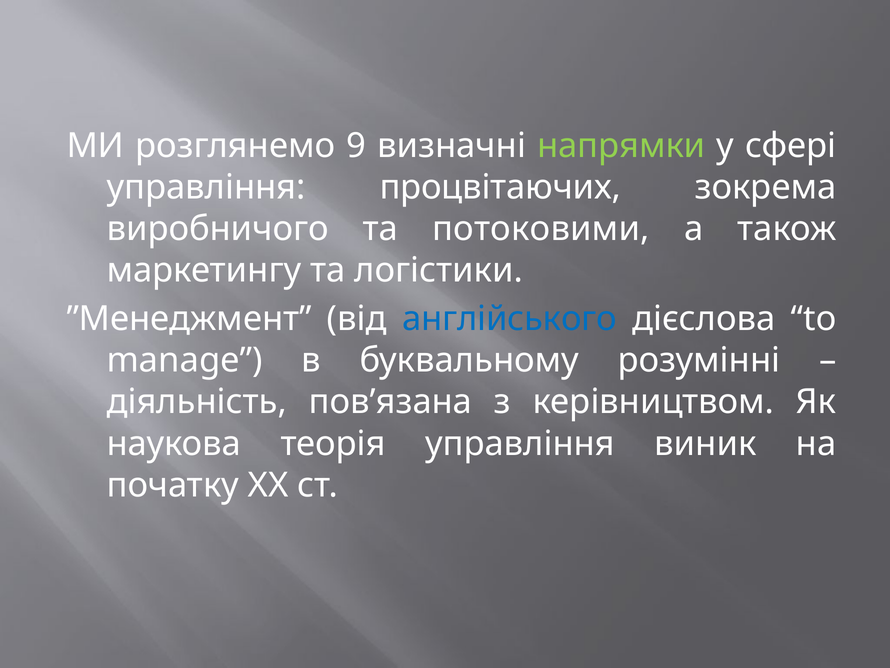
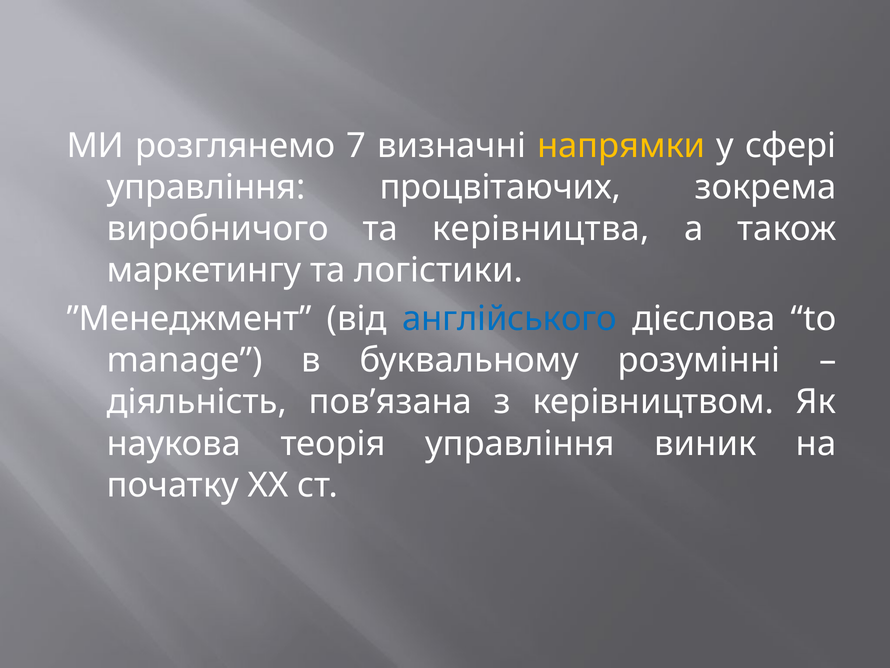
9: 9 -> 7 (356, 145)
напрямки colour: light green -> yellow (621, 145)
потоковими: потоковими -> керівництва (541, 229)
